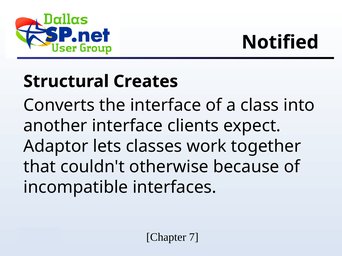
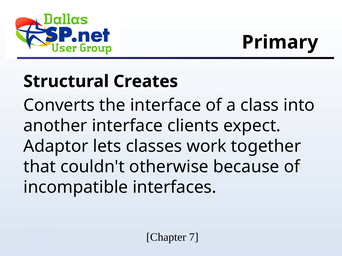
Notified: Notified -> Primary (280, 42)
